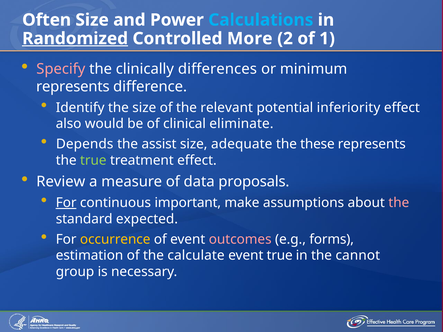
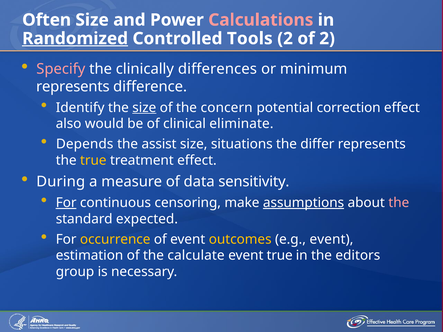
Calculations colour: light blue -> pink (261, 20)
More: More -> Tools (250, 39)
of 1: 1 -> 2 (327, 39)
size underline: none -> present (144, 108)
relevant: relevant -> concern (227, 108)
inferiority: inferiority -> correction (349, 108)
adequate: adequate -> situations (242, 144)
these: these -> differ (317, 144)
true colour: light green -> yellow (93, 160)
Review: Review -> During (61, 182)
proposals: proposals -> sensitivity (254, 182)
important: important -> censoring (188, 203)
assumptions underline: none -> present (304, 203)
outcomes colour: pink -> yellow (240, 239)
e.g forms: forms -> event (331, 239)
cannot: cannot -> editors (358, 256)
